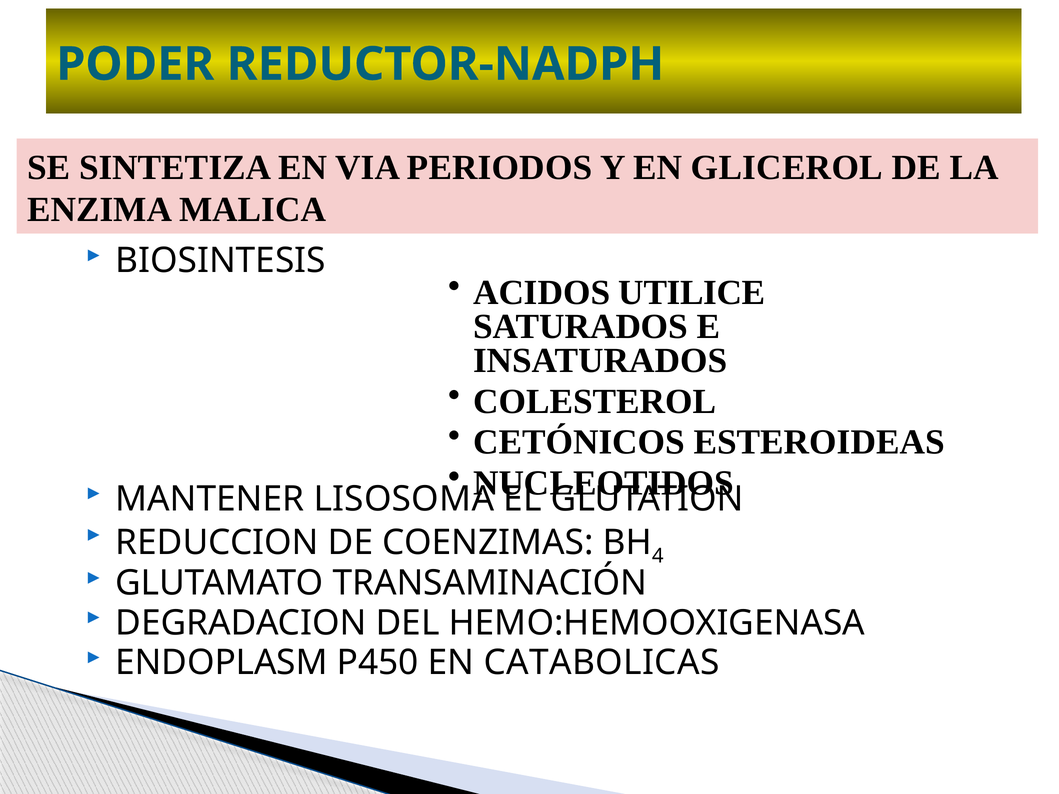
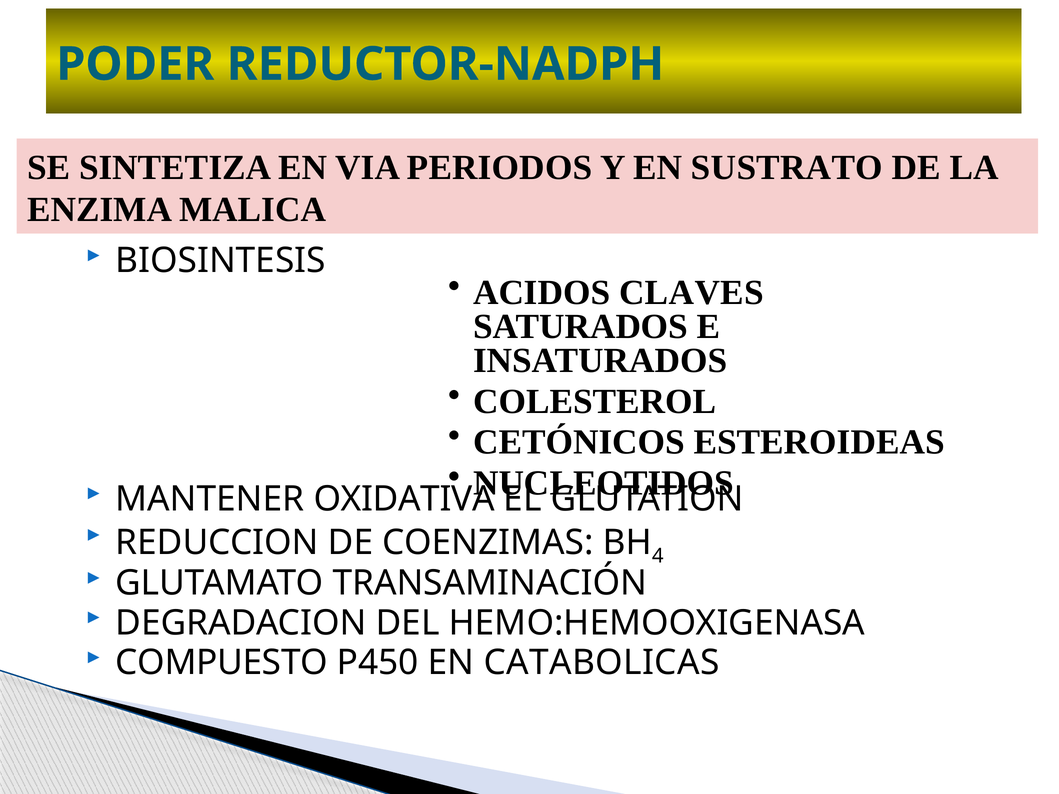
GLICEROL: GLICEROL -> SUSTRATO (787, 167)
UTILICE: UTILICE -> CLAVES (692, 293)
LISOSOMA: LISOSOMA -> OXIDATIVA (404, 499)
ENDOPLASM: ENDOPLASM -> COMPUESTO (222, 663)
